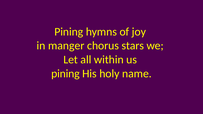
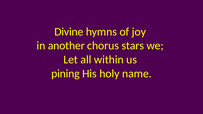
Pining: Pining -> Divine (69, 32)
manger: manger -> another (66, 46)
